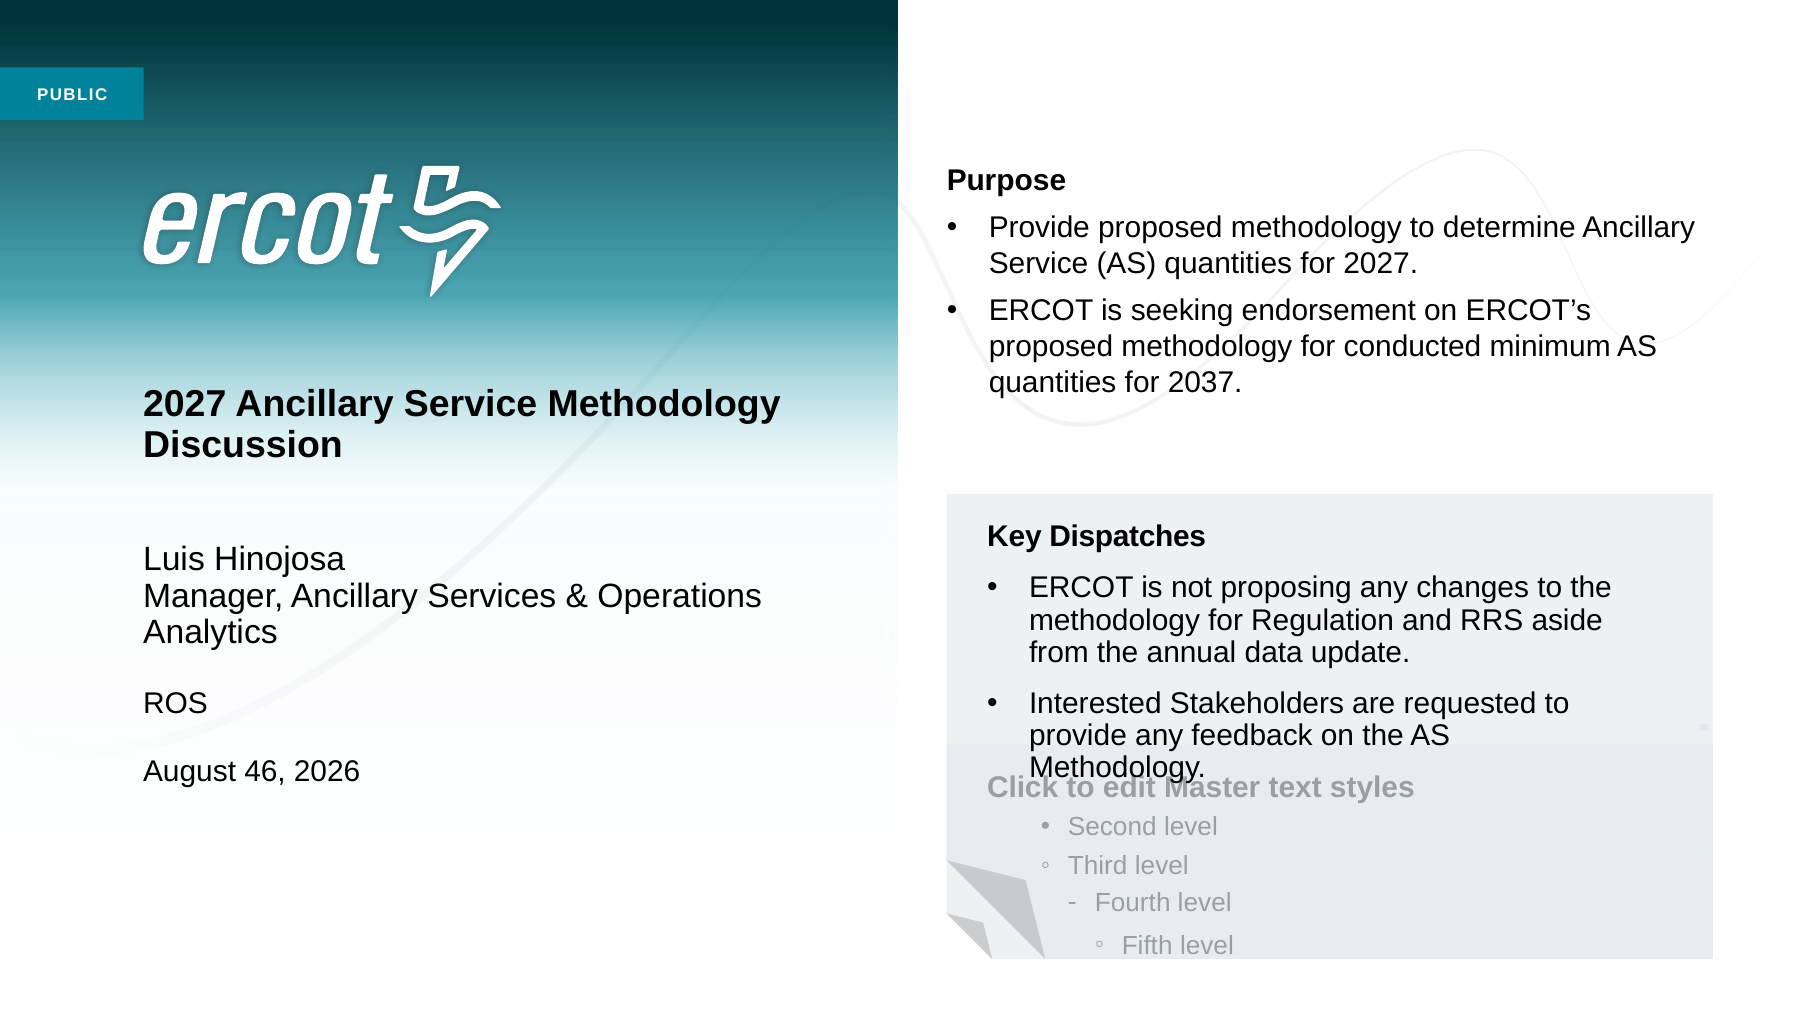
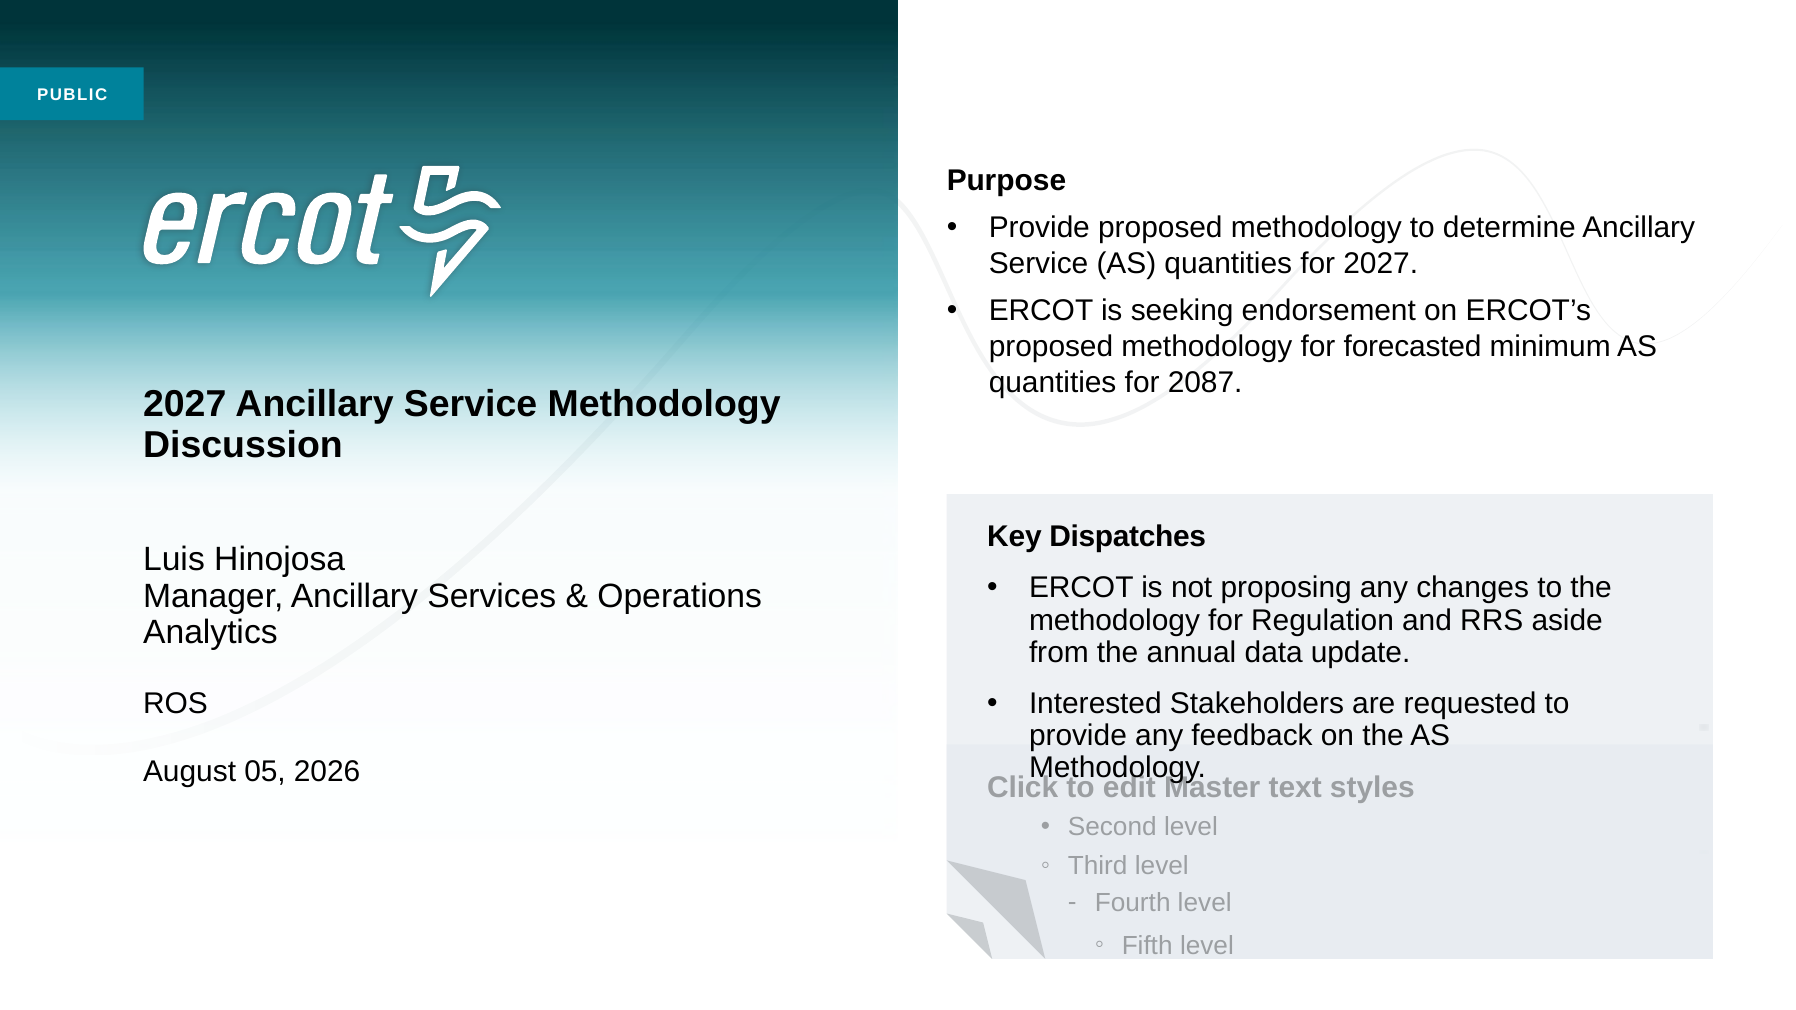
conducted: conducted -> forecasted (1413, 347)
2037: 2037 -> 2087 (1205, 383)
46: 46 -> 05 (265, 772)
